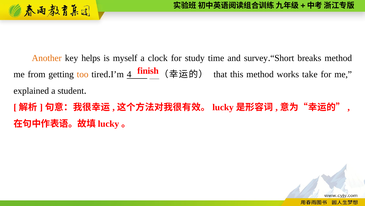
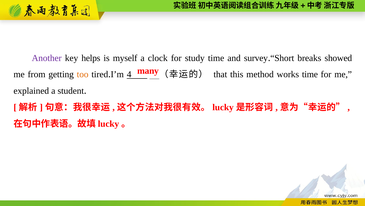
Another colour: orange -> purple (47, 58)
breaks method: method -> showed (338, 58)
finish: finish -> many (148, 71)
works take: take -> time (310, 74)
